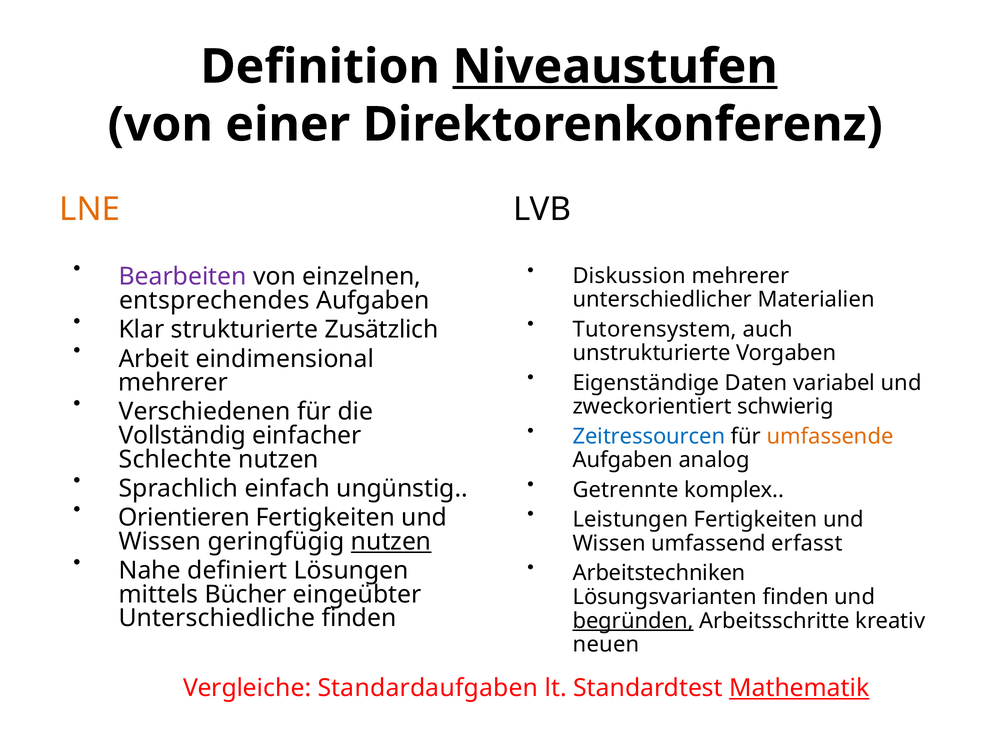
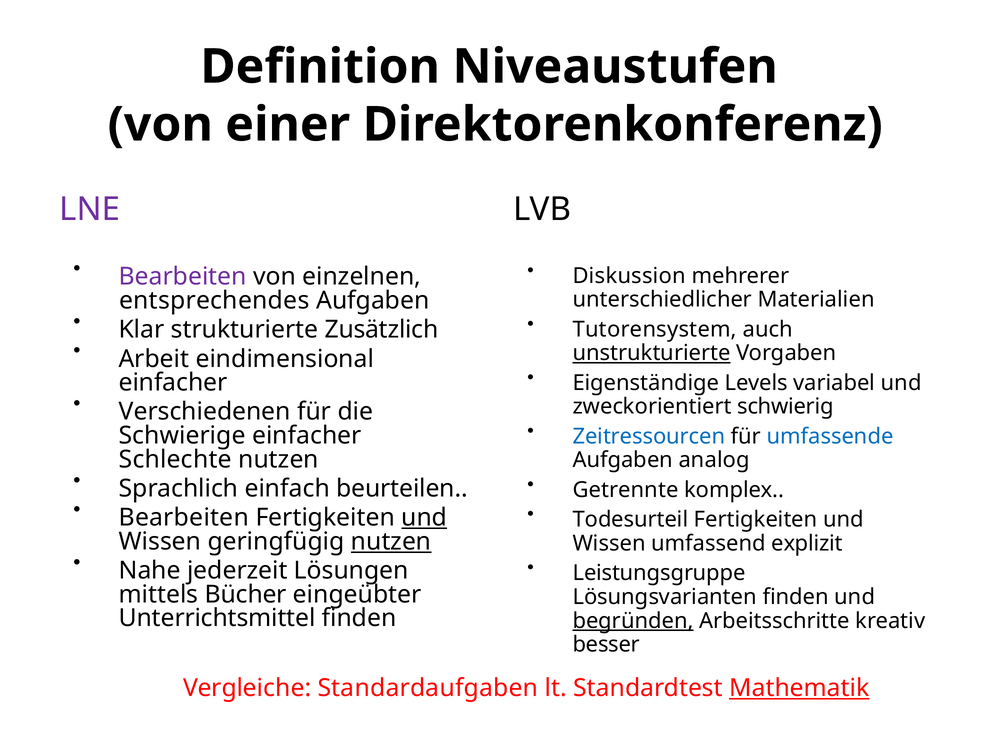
Niveaustufen underline: present -> none (615, 67)
LNE colour: orange -> purple (90, 209)
unstrukturierte underline: none -> present (652, 353)
Daten: Daten -> Levels (756, 383)
mehrerer: mehrerer -> einfacher (173, 382)
umfassende colour: orange -> blue (830, 436)
Vollständig: Vollständig -> Schwierige (182, 435)
ungünstig: ungünstig -> beurteilen (402, 488)
Orientieren: Orientieren -> Bearbeiten (184, 517)
und underline: none -> present (424, 517)
Leistungen: Leistungen -> Todesurteil (630, 519)
erfasst: erfasst -> explizit (807, 543)
definiert: definiert -> jederzeit (237, 570)
Arbeitstechniken: Arbeitstechniken -> Leistungsgruppe (659, 573)
Unterschiedliche: Unterschiedliche -> Unterrichtsmittel (217, 618)
neuen: neuen -> besser (606, 644)
